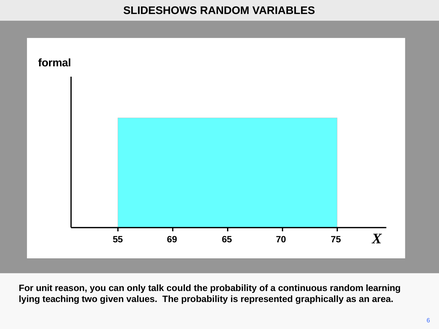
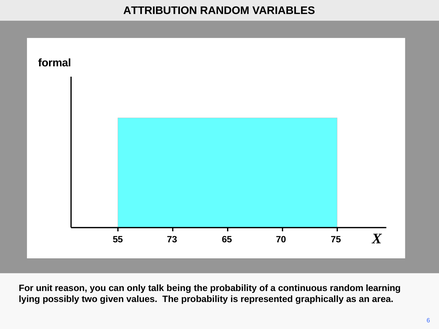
SLIDESHOWS: SLIDESHOWS -> ATTRIBUTION (160, 11)
69: 69 -> 73 (172, 240)
could: could -> being (179, 288)
teaching: teaching -> possibly (61, 299)
